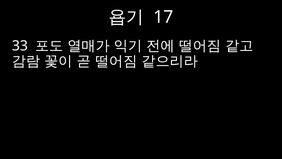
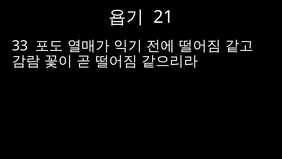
17: 17 -> 21 (163, 17)
